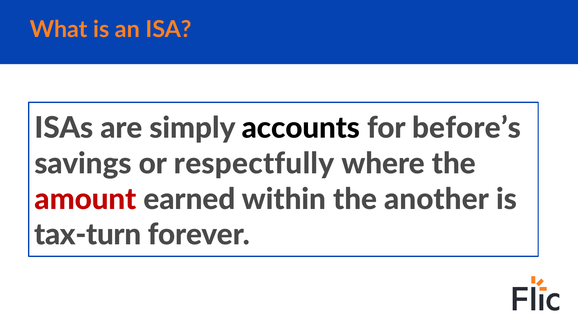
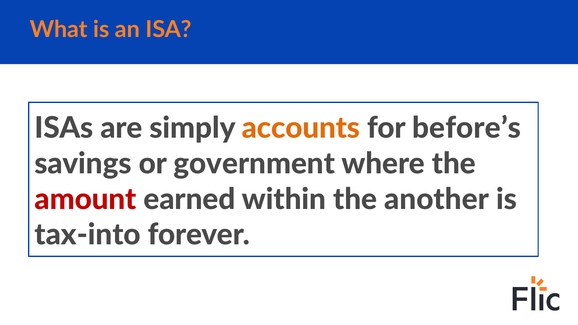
accounts colour: black -> orange (301, 128)
respectfully: respectfully -> government (254, 164)
tax-turn: tax-turn -> tax-into (88, 235)
